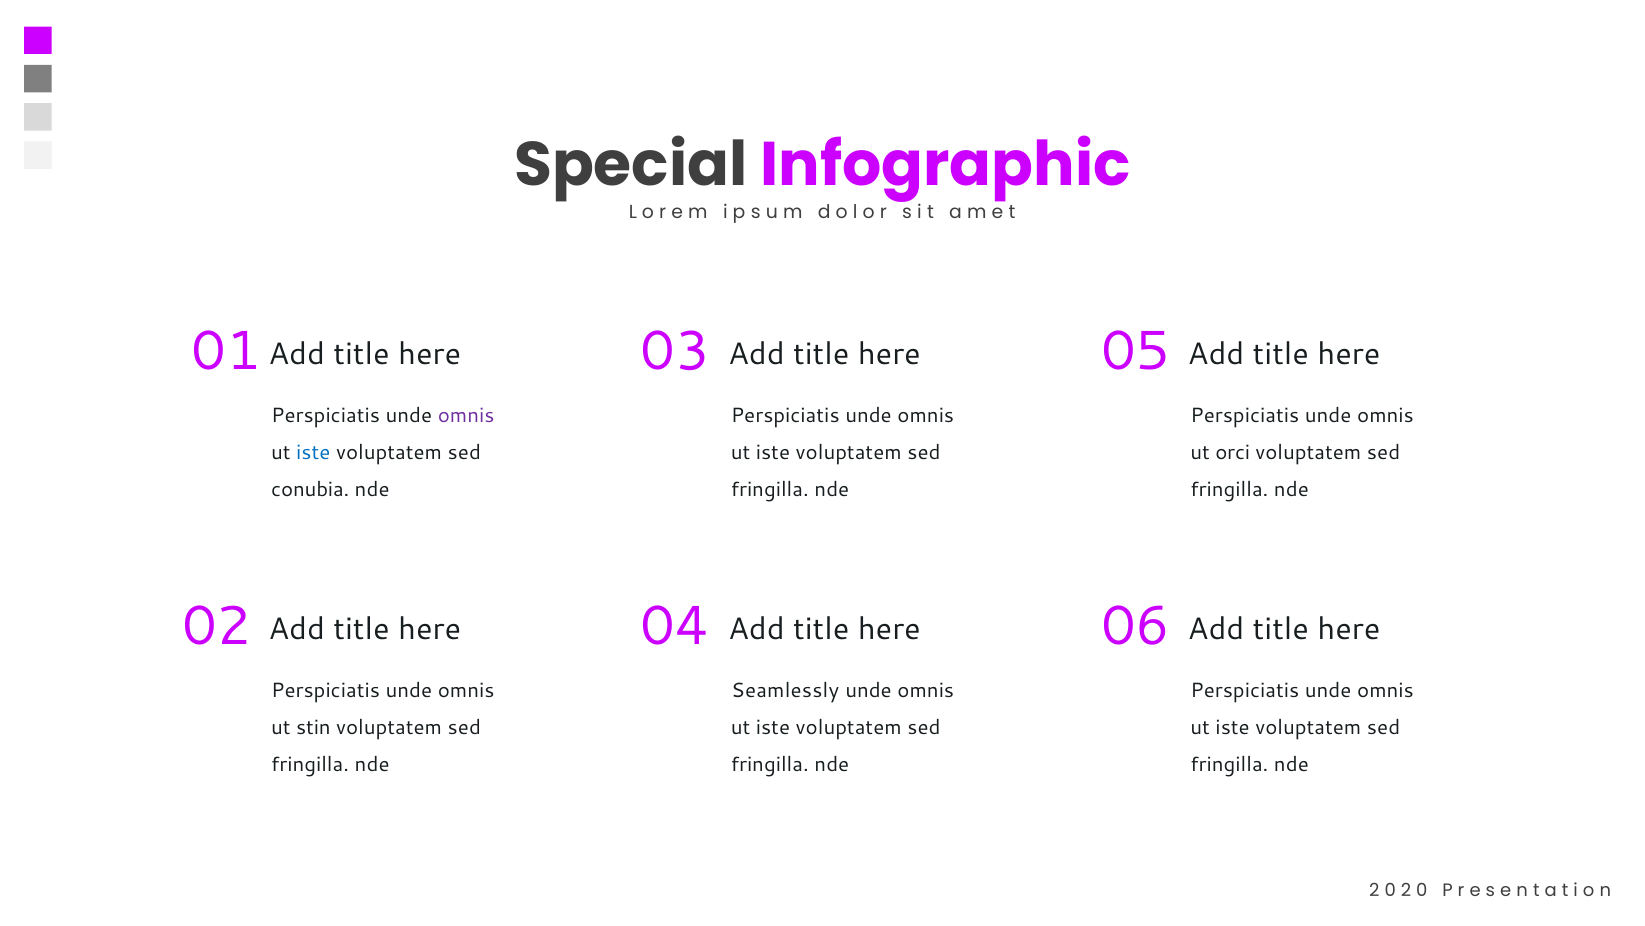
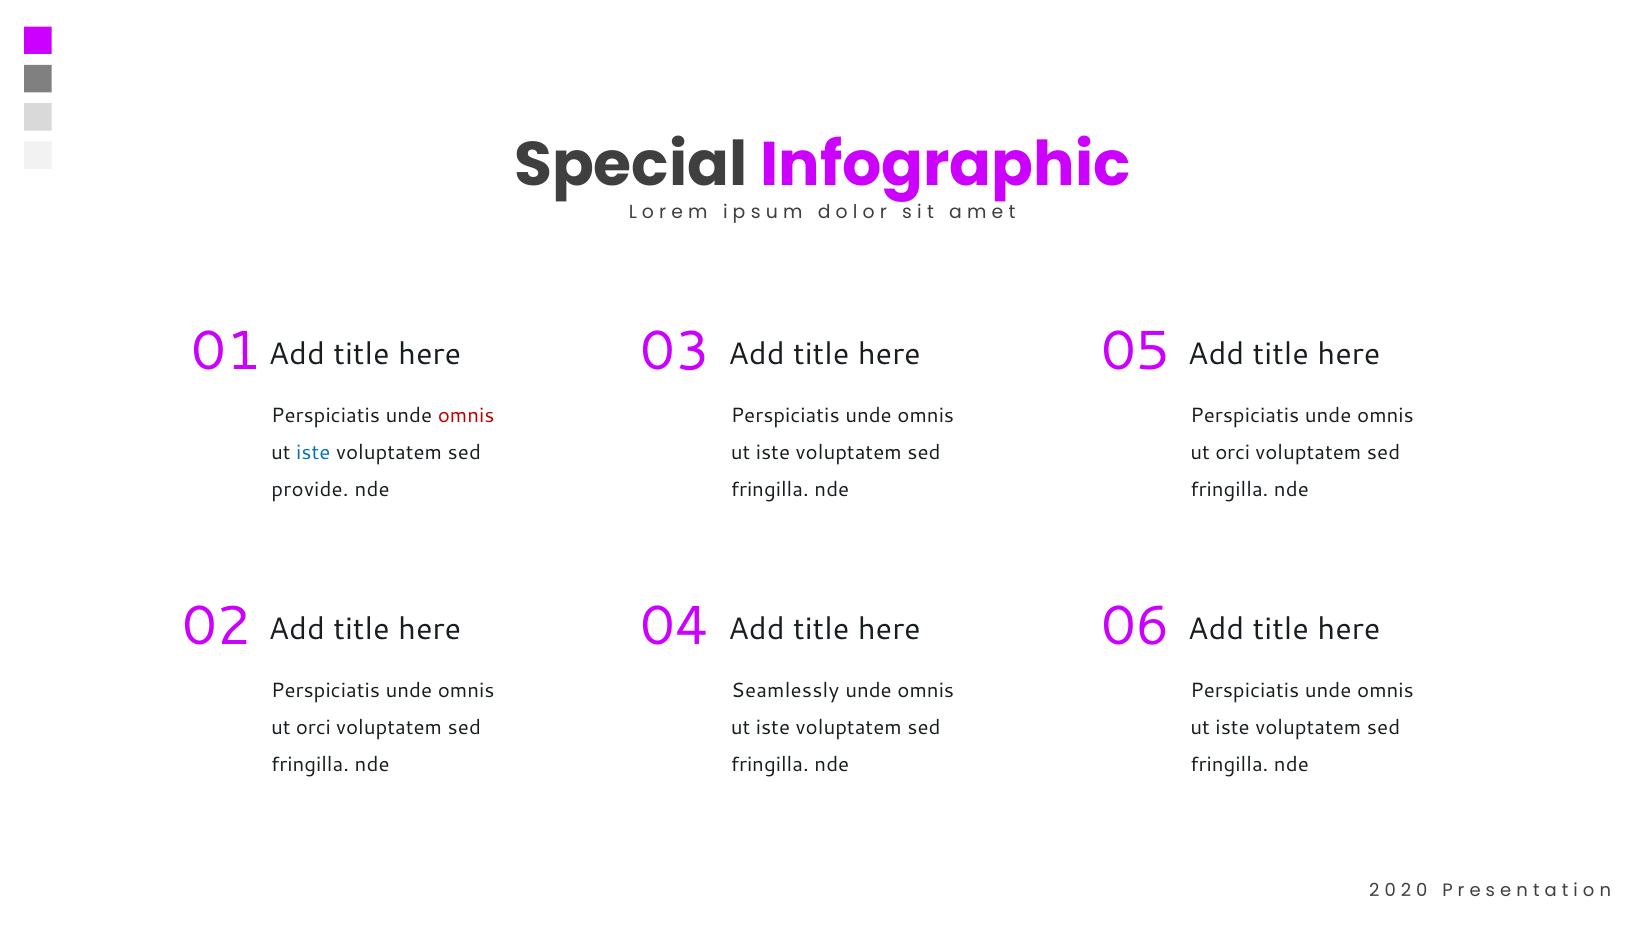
omnis colour: purple -> red (466, 416)
conubia: conubia -> provide (310, 490)
stin: stin -> orci (313, 728)
